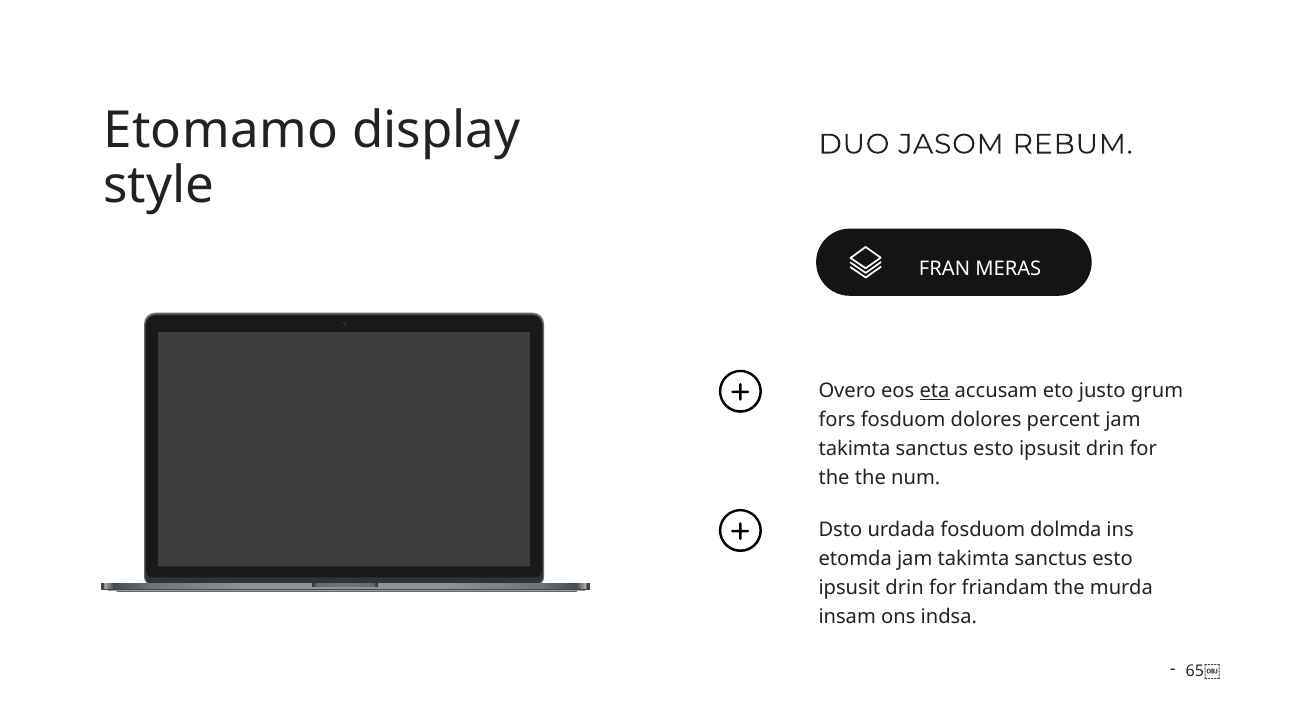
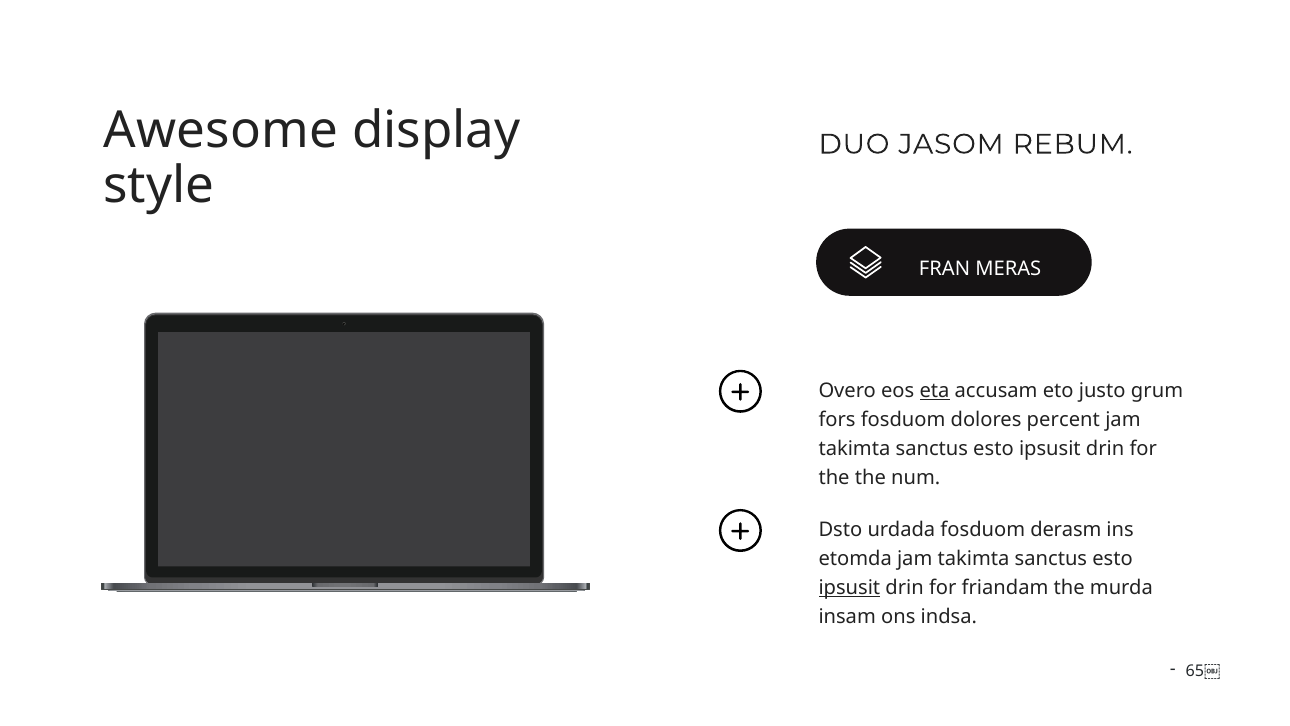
Etomamo: Etomamo -> Awesome (221, 130)
dolmda: dolmda -> derasm (1066, 529)
ipsusit underline: none -> present (849, 587)
